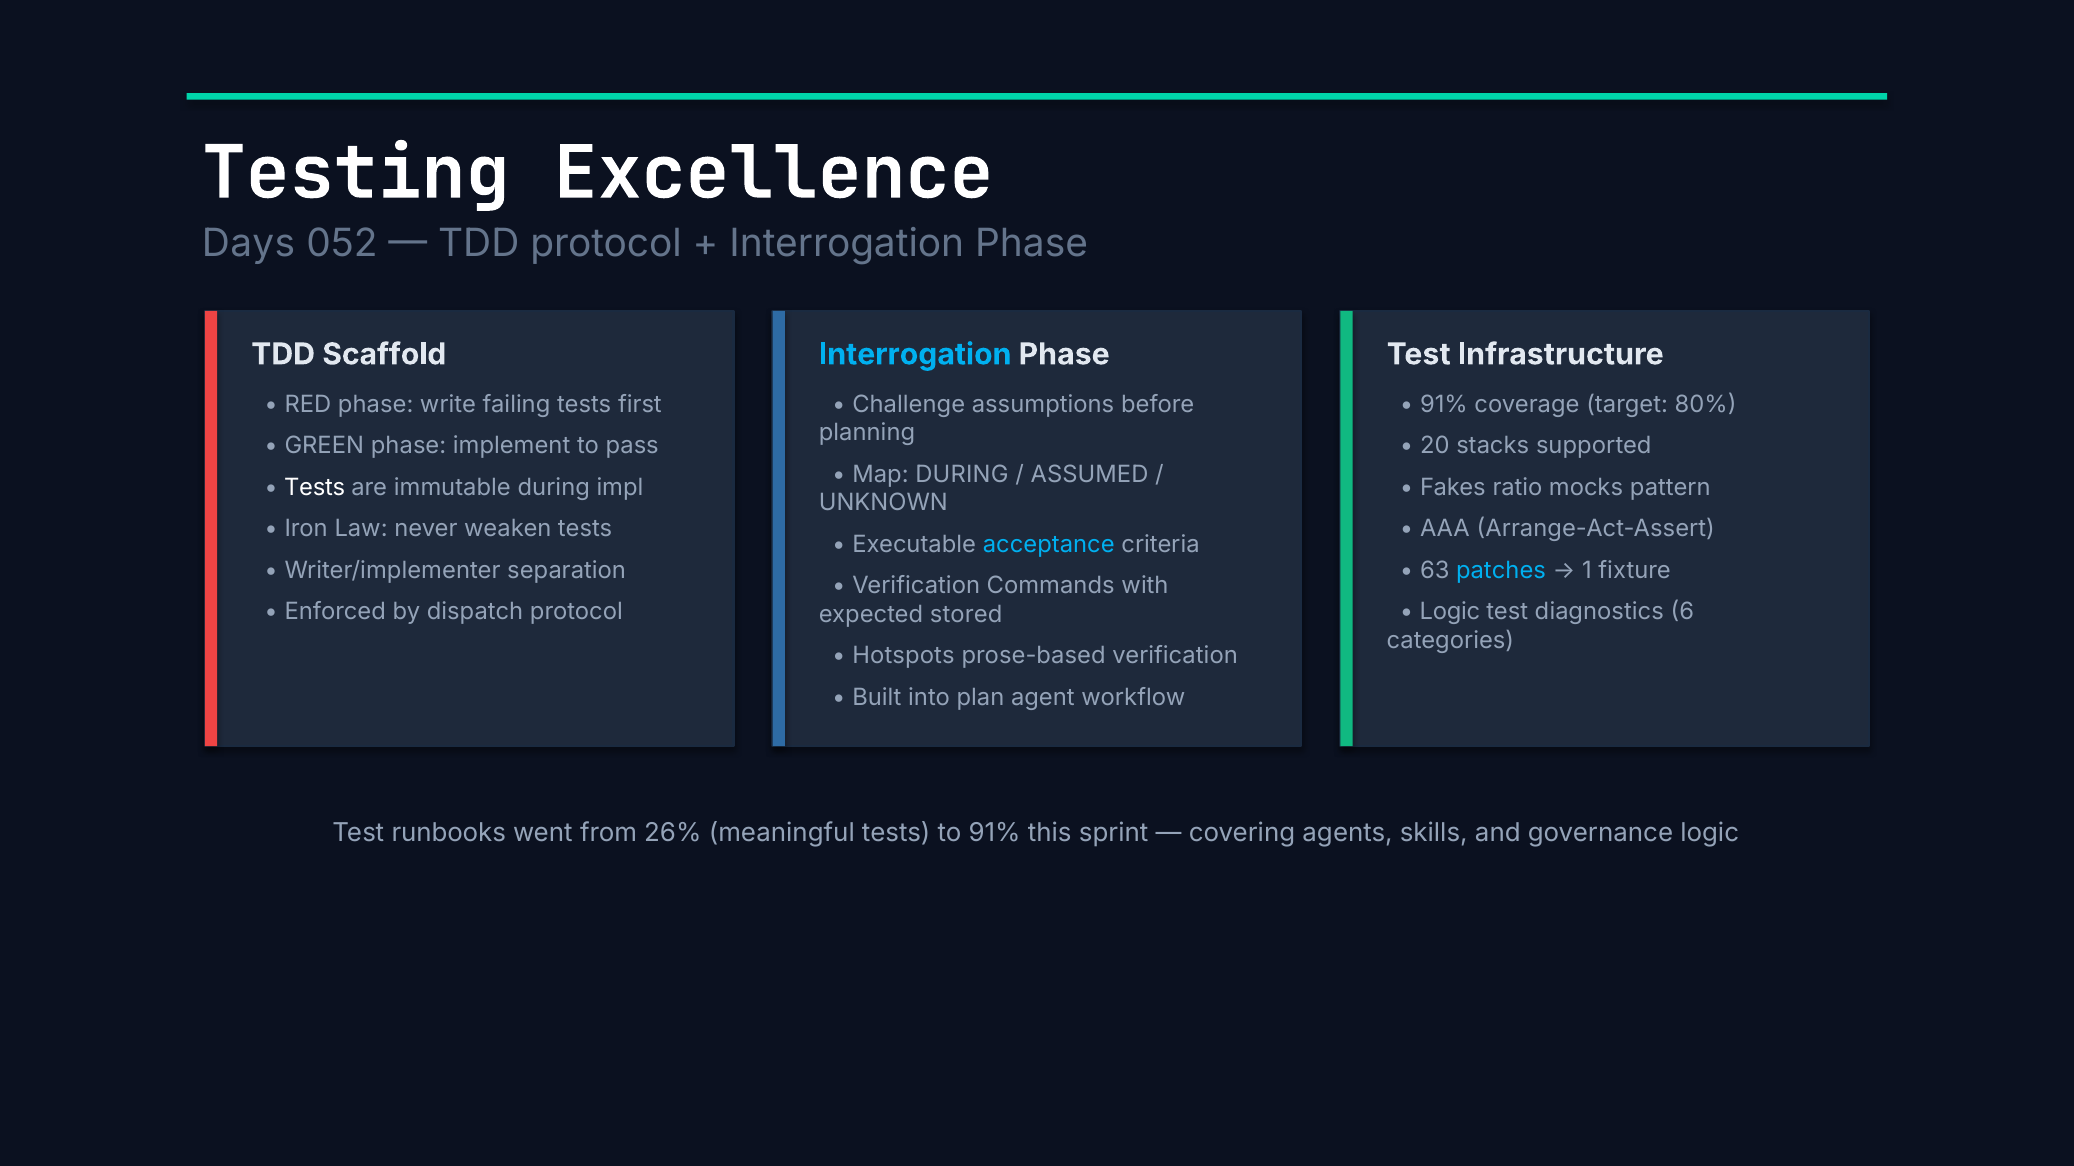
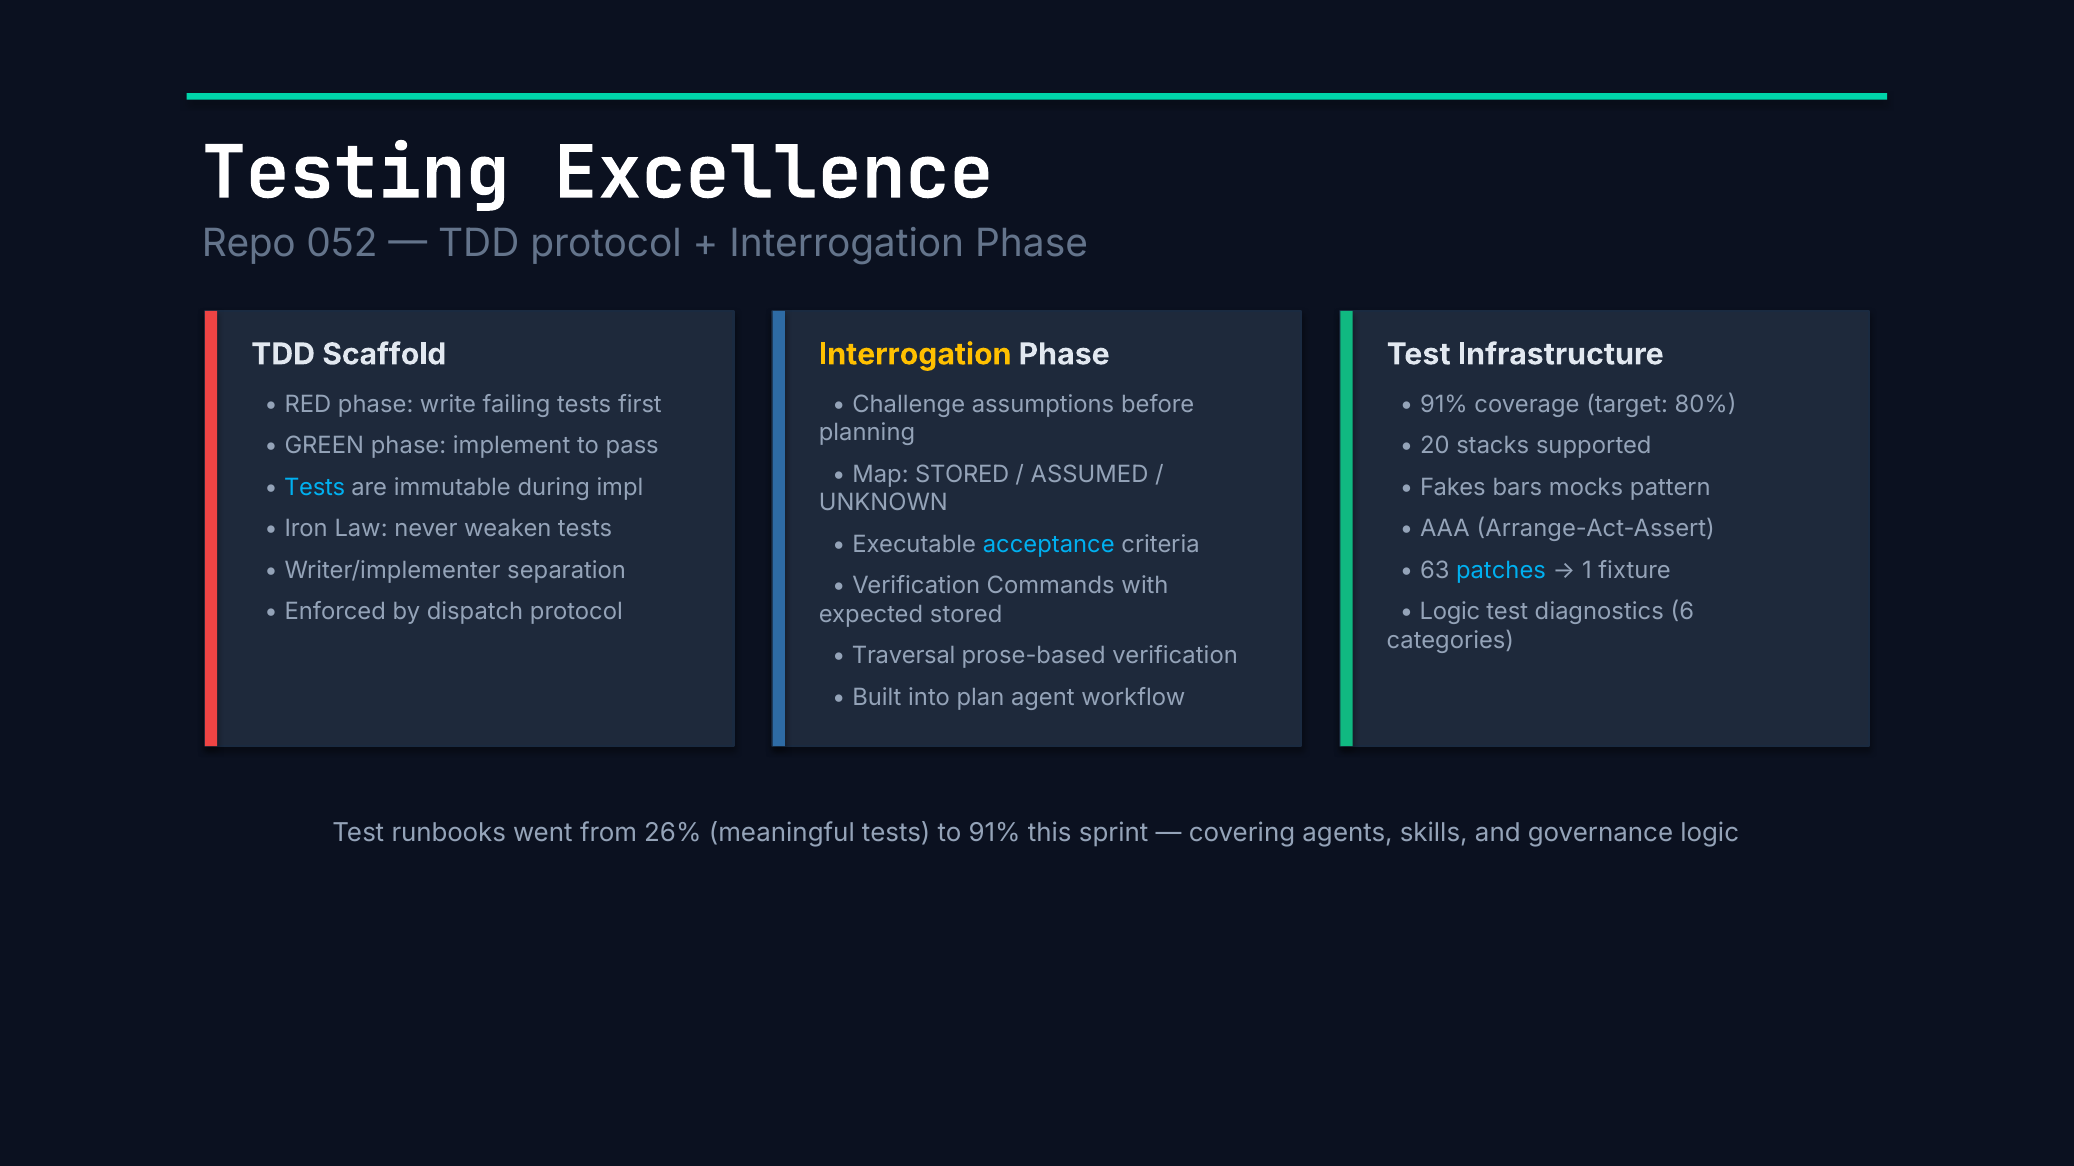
Days: Days -> Repo (249, 244)
Interrogation colour: light blue -> yellow (915, 355)
Map DURING: DURING -> STORED (962, 475)
Tests colour: white -> light blue (315, 488)
ratio: ratio -> bars (1517, 488)
Hotspots: Hotspots -> Traversal (904, 656)
